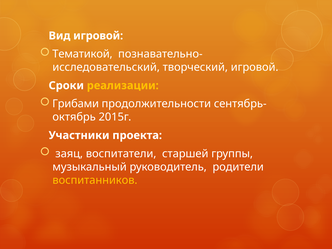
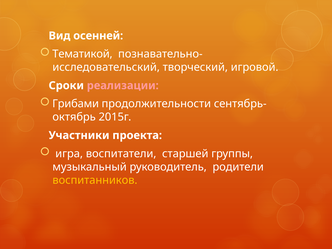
Вид игровой: игровой -> осенней (98, 36)
реализации colour: yellow -> pink (123, 86)
заяц: заяц -> игра (69, 154)
